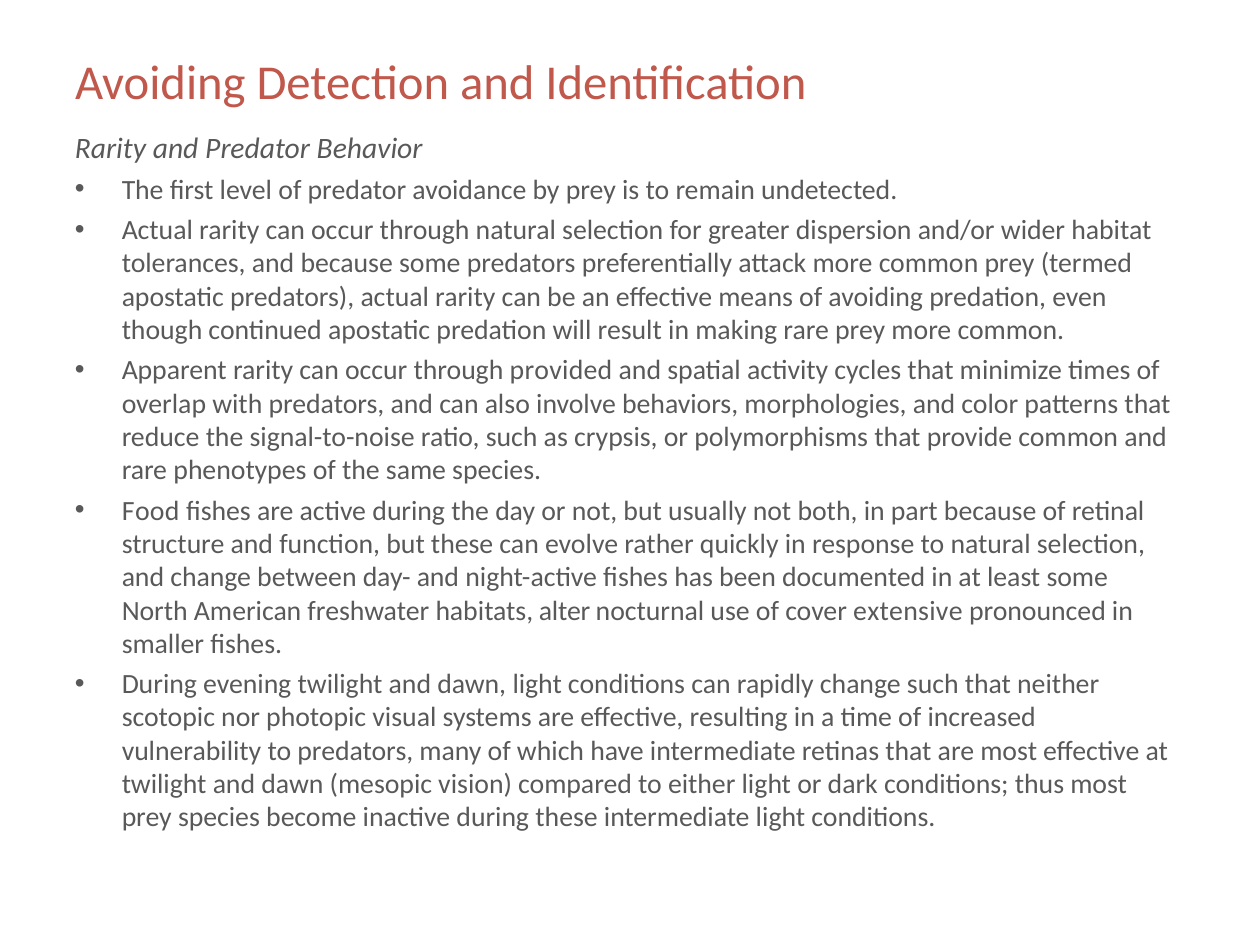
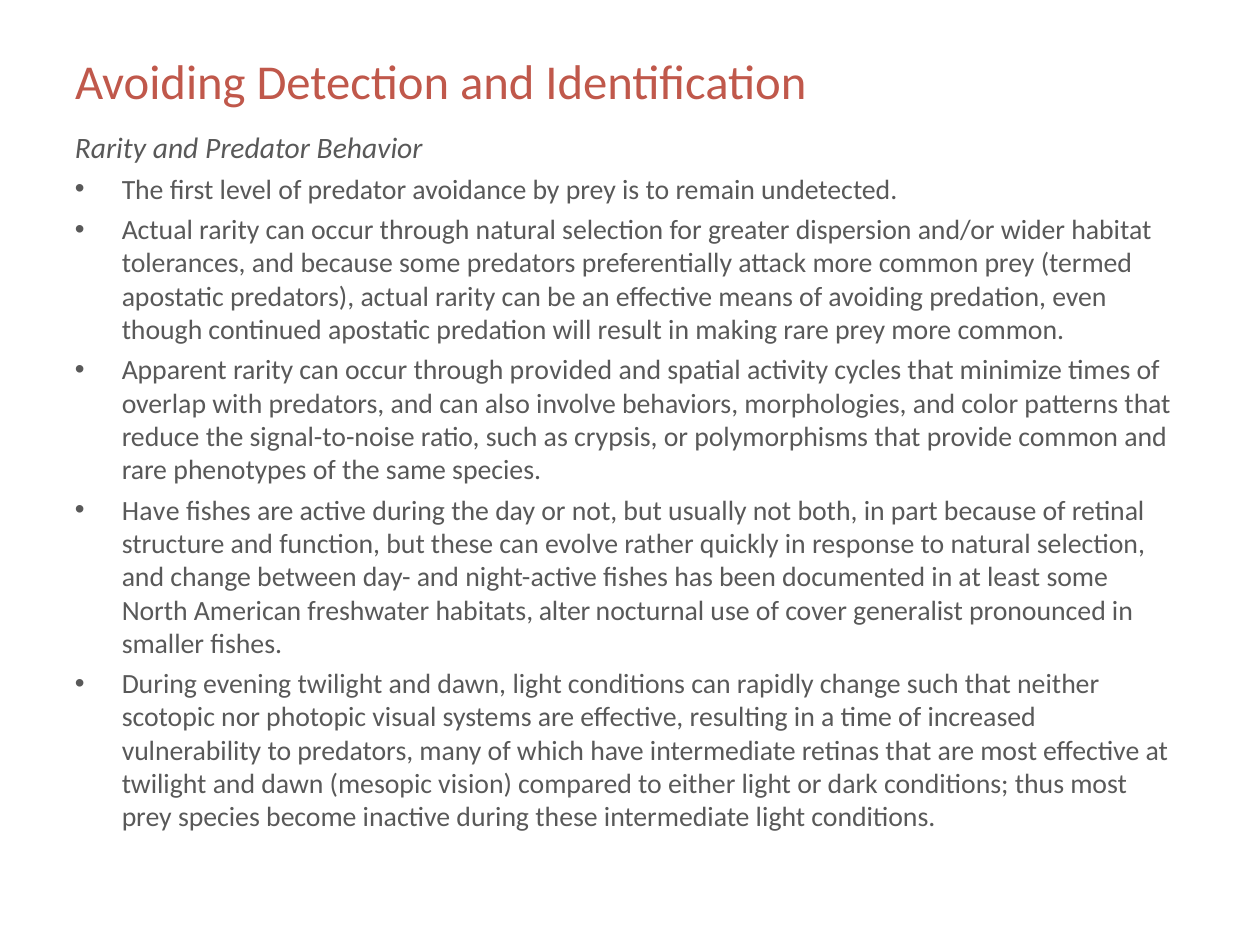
Food: Food -> Have (151, 511)
extensive: extensive -> generalist (908, 611)
